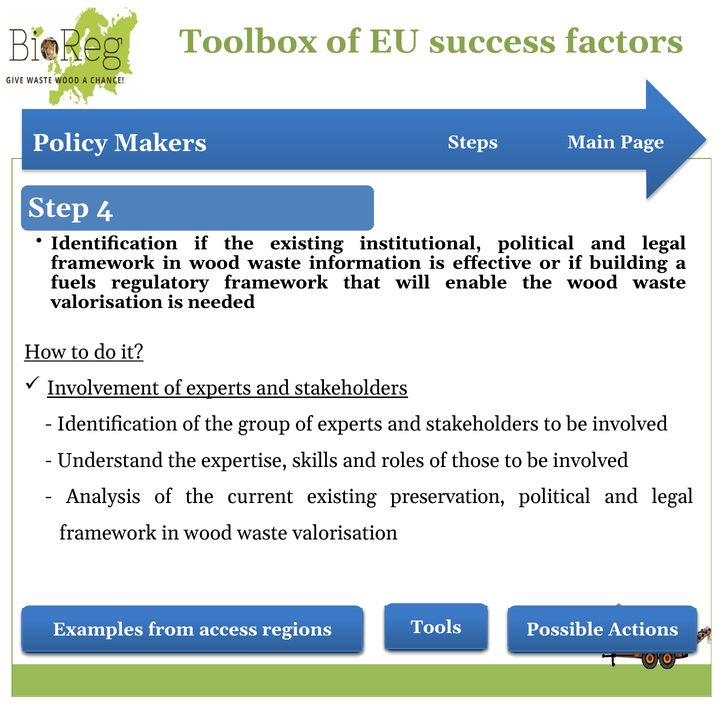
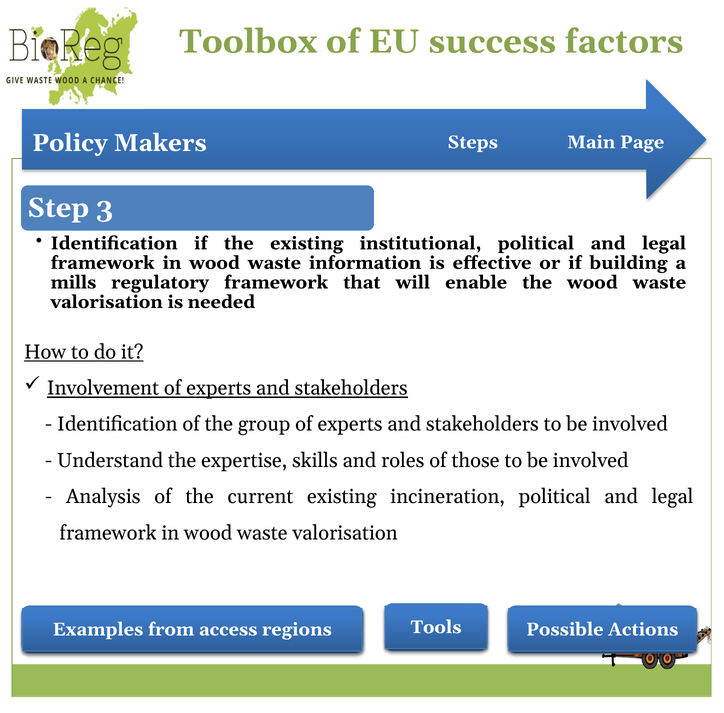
4: 4 -> 3 (105, 208)
fuels: fuels -> mills (73, 282)
preservation: preservation -> incineration (448, 497)
